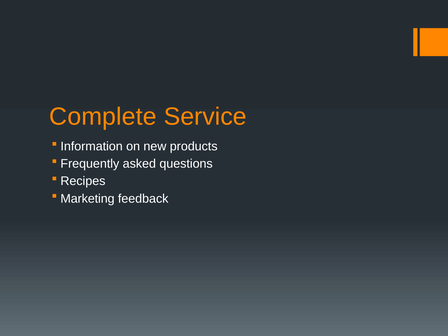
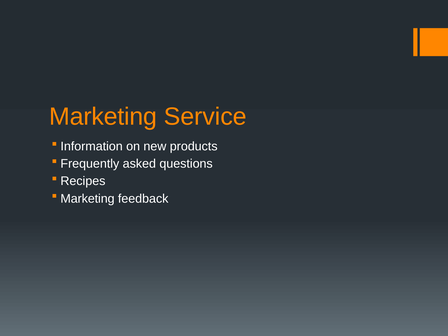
Complete: Complete -> Marketing (103, 117)
